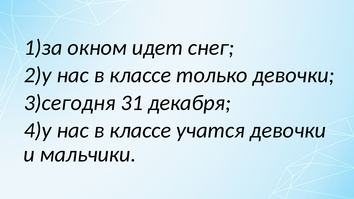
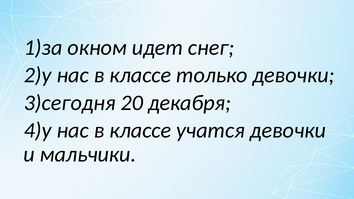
31: 31 -> 20 (132, 103)
